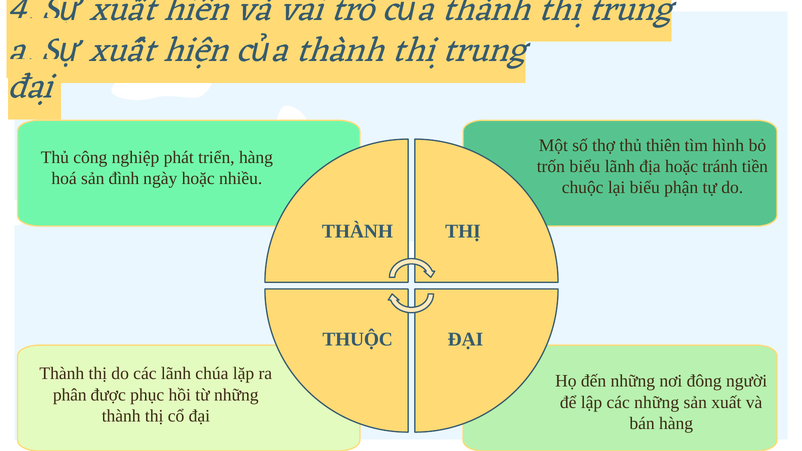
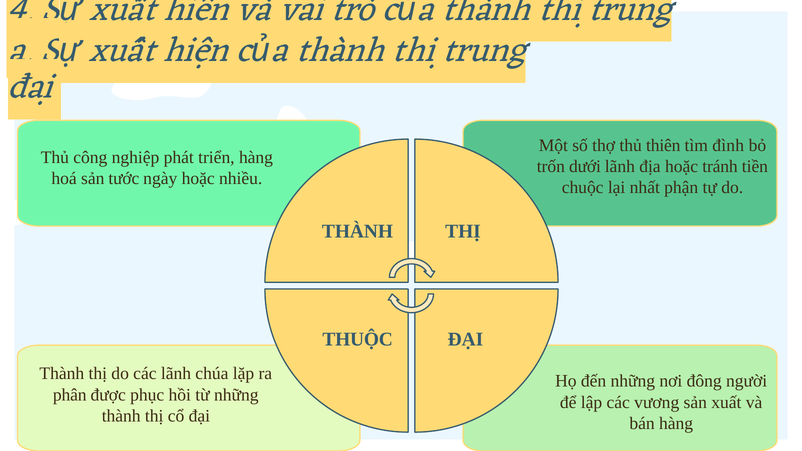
hình: hình -> đình (728, 146)
biểu: biểu -> dưới (585, 167)
đình: đình -> tước (124, 179)
lại biểu: biểu -> nhất (645, 188)
các những: những -> vương (657, 402)
